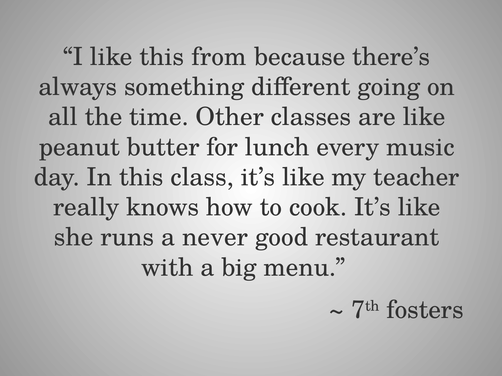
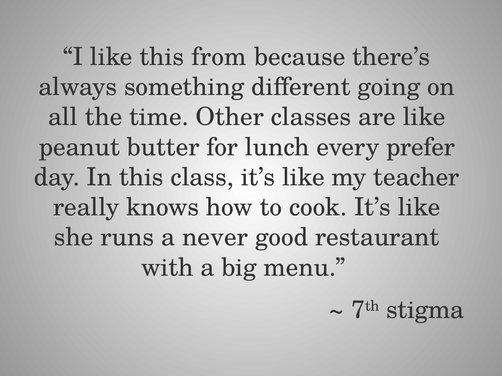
music: music -> prefer (420, 147)
fosters: fosters -> stigma (425, 310)
